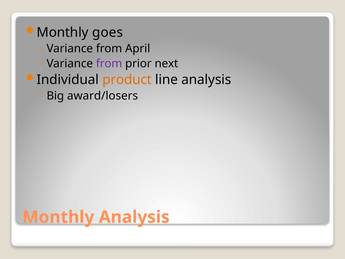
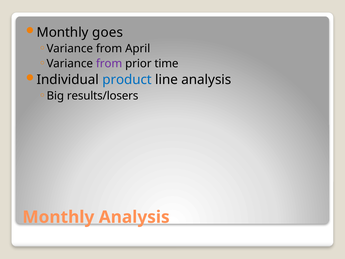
next: next -> time (166, 63)
product colour: orange -> blue (127, 80)
award/losers: award/losers -> results/losers (103, 96)
